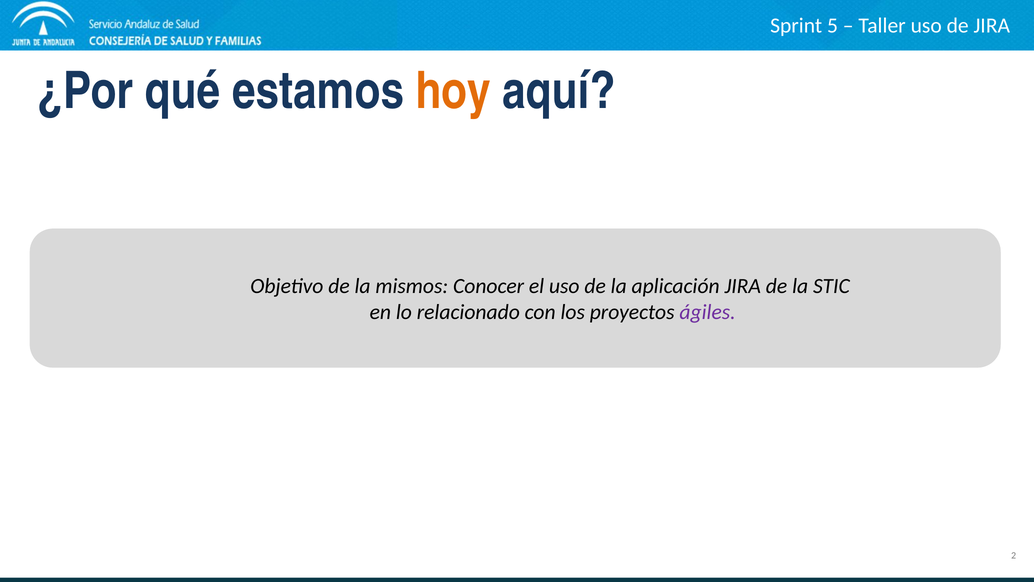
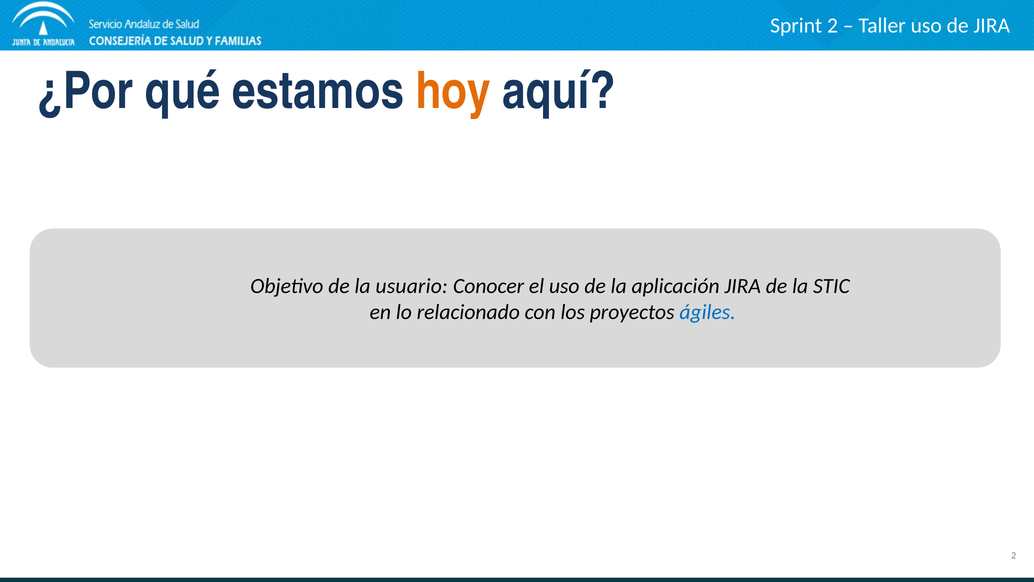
Sprint 5: 5 -> 2 (832, 26)
mismos: mismos -> usuario (412, 286)
ágiles colour: purple -> blue (708, 312)
